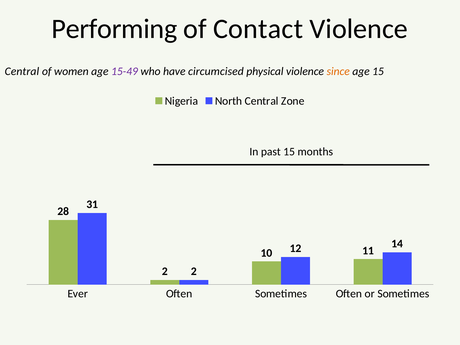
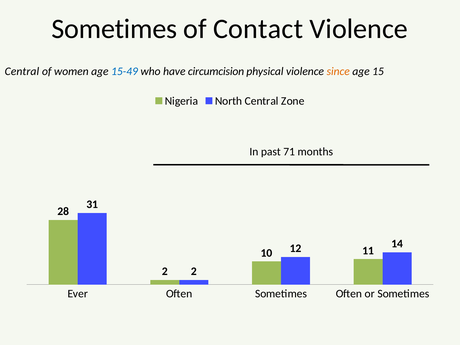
Performing: Performing -> Sometimes (114, 29)
15-49 colour: purple -> blue (125, 71)
circumcised: circumcised -> circumcision (216, 71)
past 15: 15 -> 71 (289, 152)
